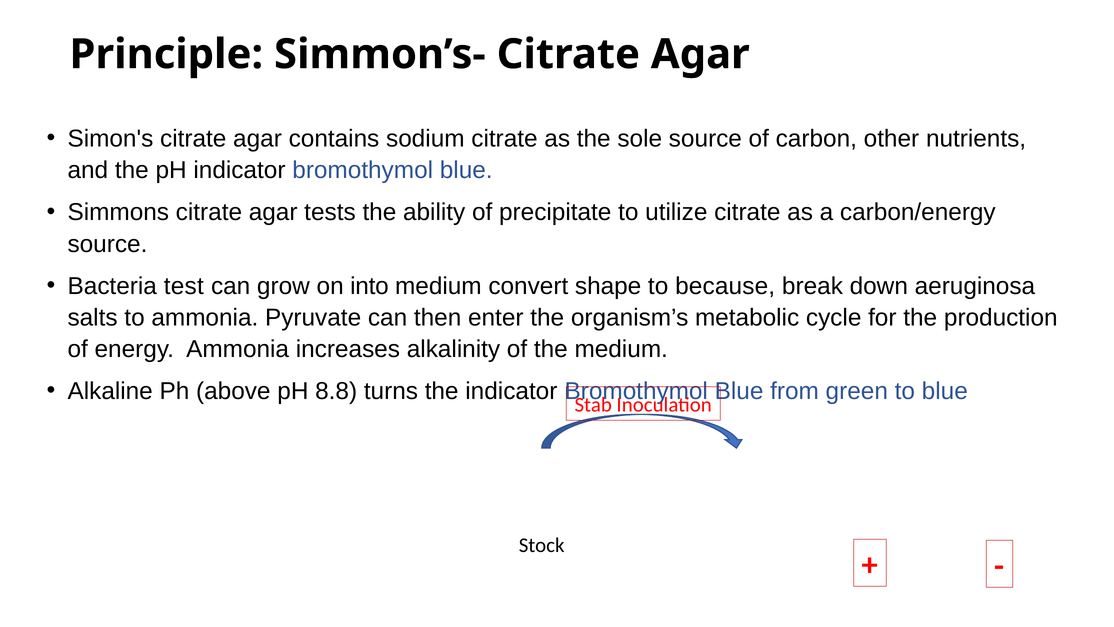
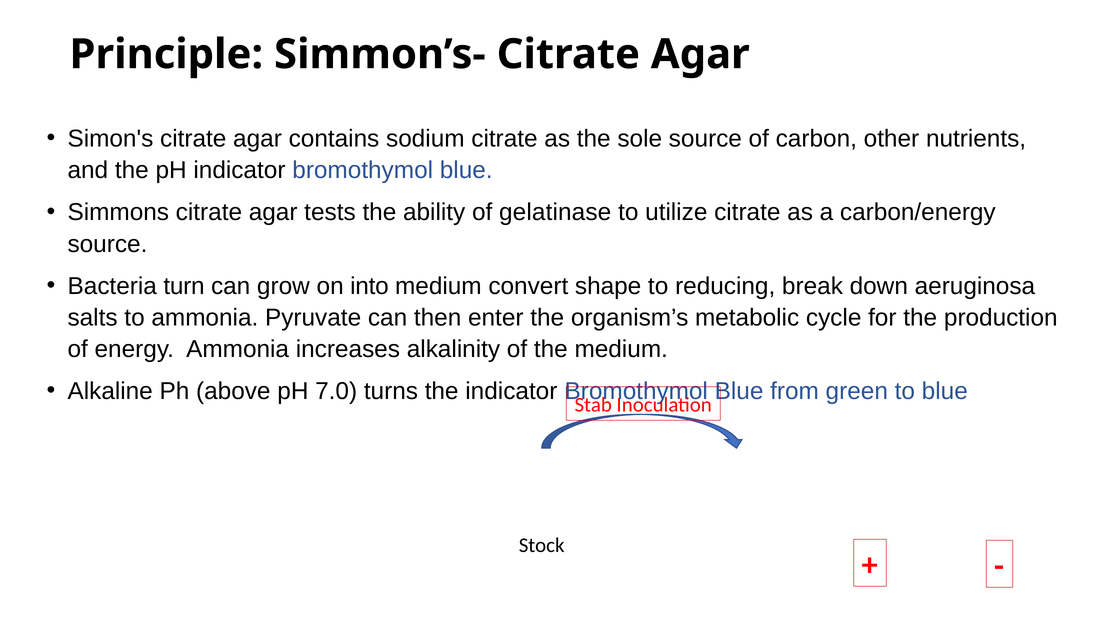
precipitate: precipitate -> gelatinase (555, 212)
test: test -> turn (184, 286)
because: because -> reducing (725, 286)
8.8: 8.8 -> 7.0 (336, 391)
